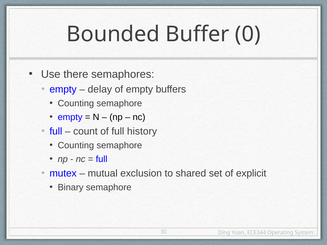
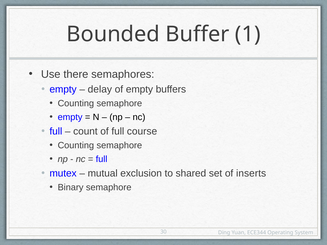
0: 0 -> 1 (248, 34)
history: history -> course (142, 131)
explicit: explicit -> inserts (251, 173)
